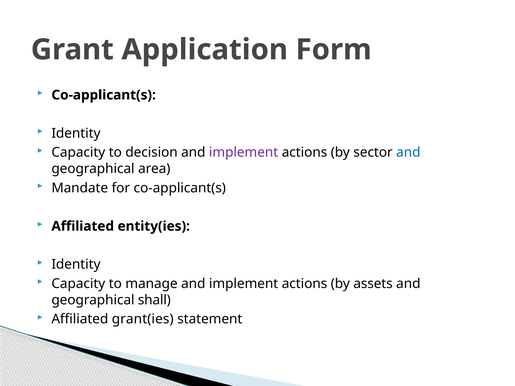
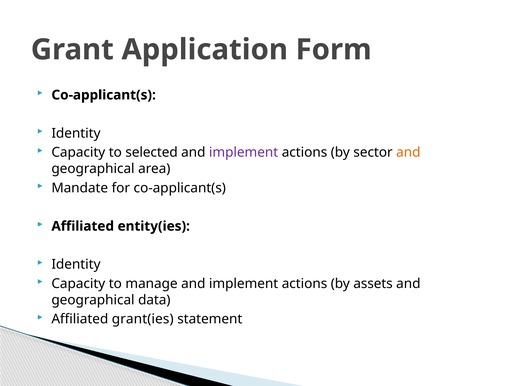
decision: decision -> selected (152, 153)
and colour: blue -> orange (408, 153)
shall: shall -> data (154, 300)
